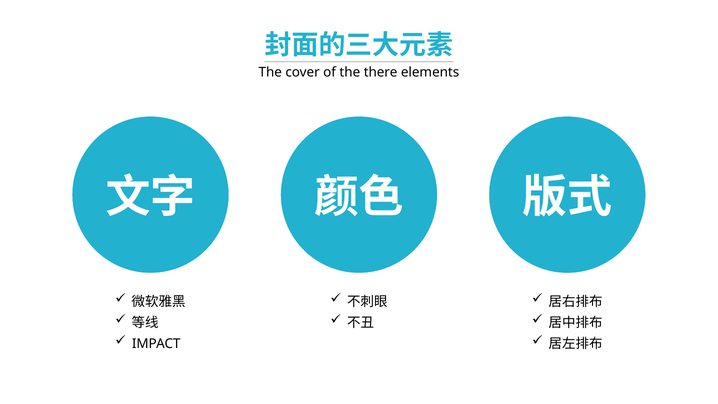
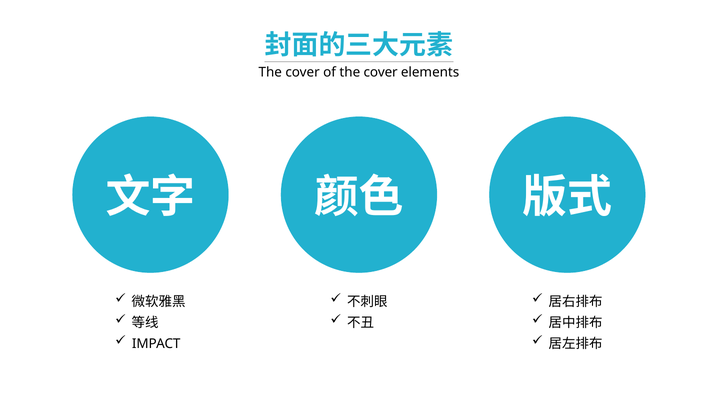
of the there: there -> cover (381, 72)
